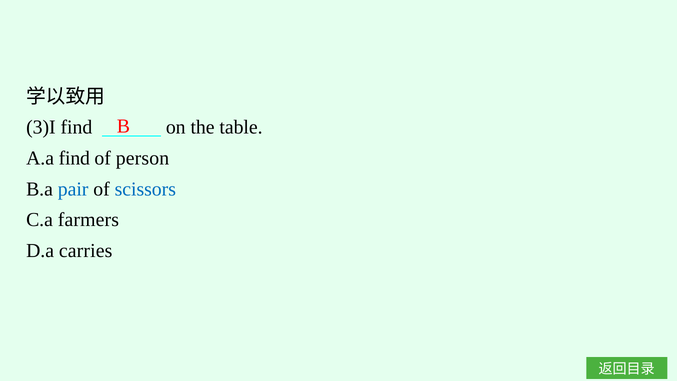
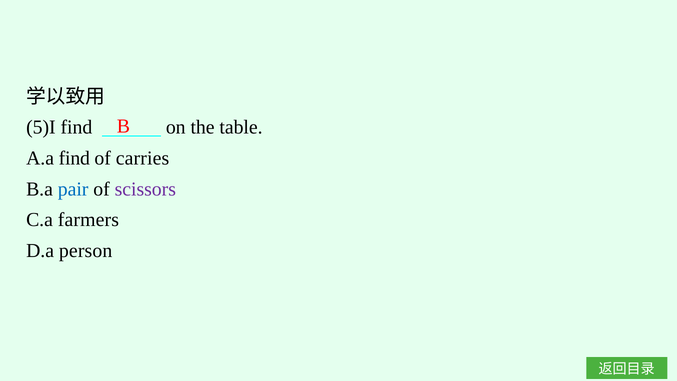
3)I: 3)I -> 5)I (41, 127)
person: person -> carries (143, 158)
scissors colour: blue -> purple (145, 189)
carries: carries -> person (86, 251)
